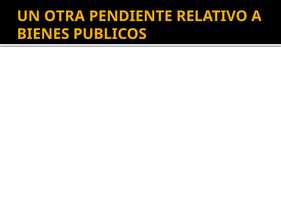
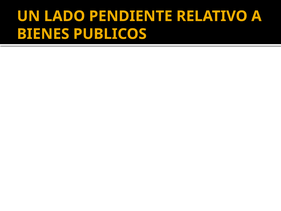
OTRA: OTRA -> LADO (65, 16)
